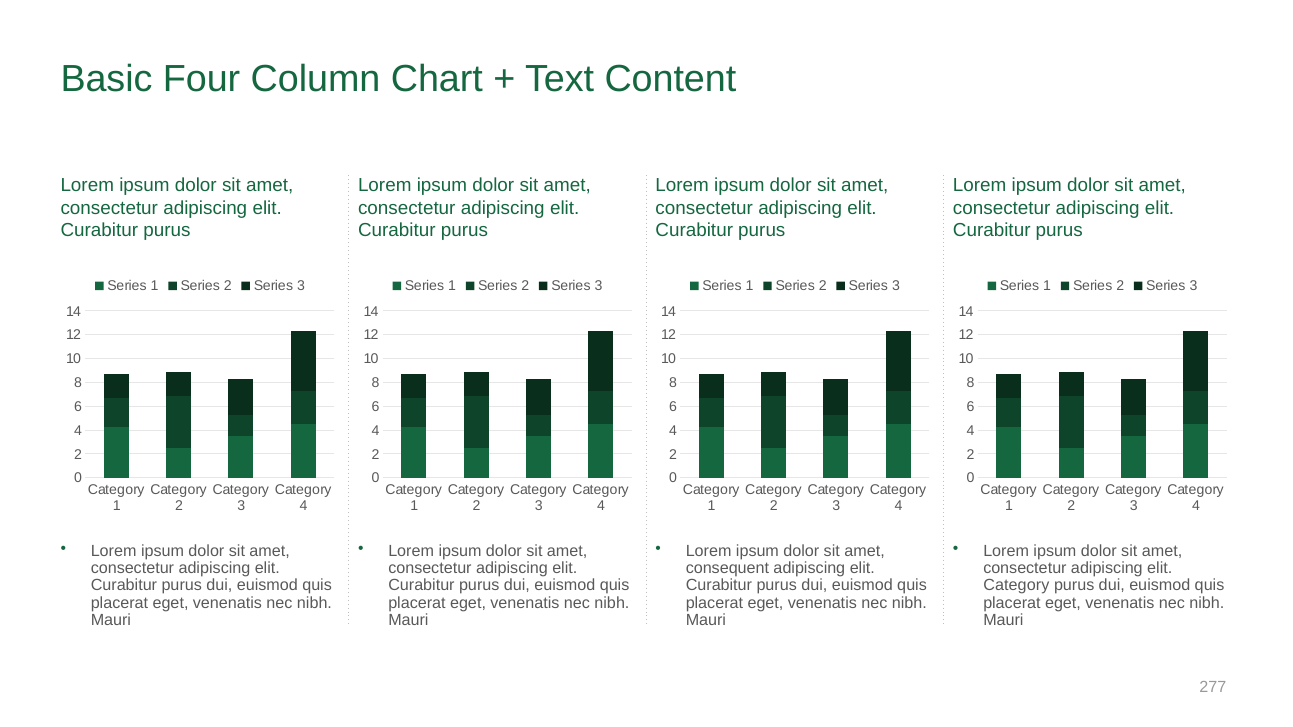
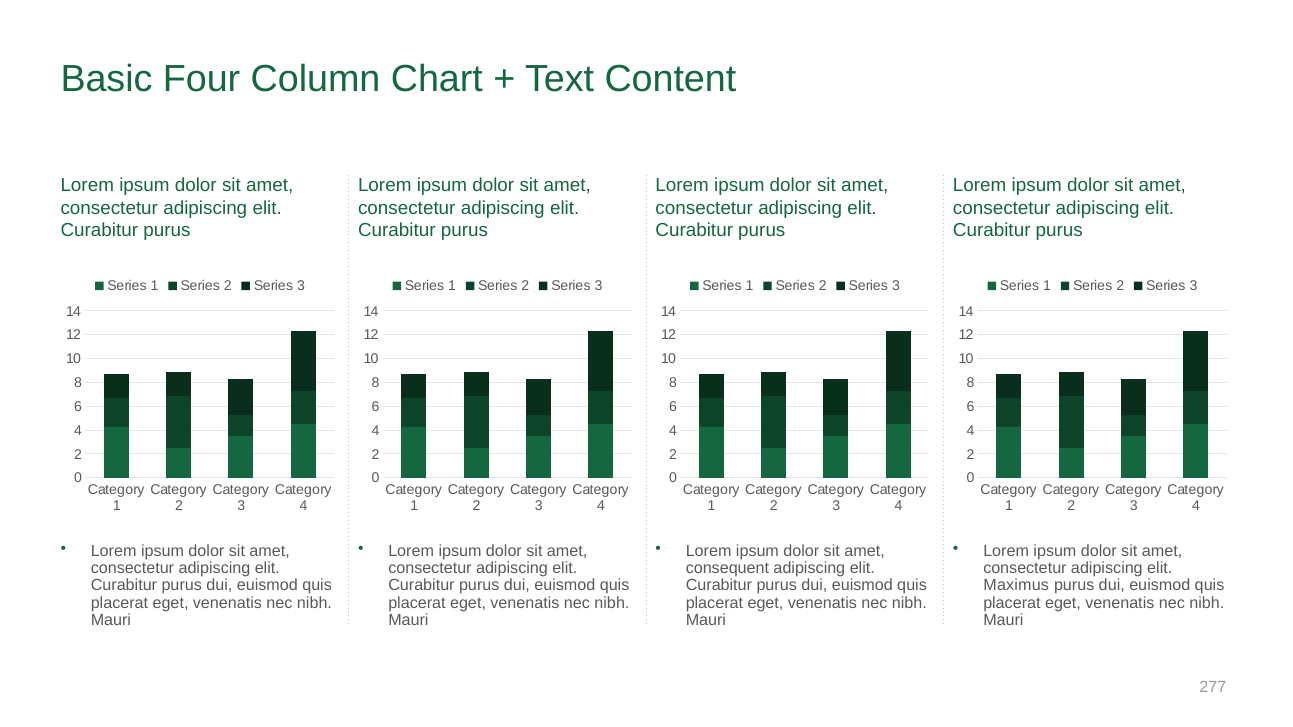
Category: Category -> Maximus (1016, 586)
